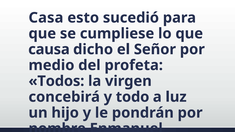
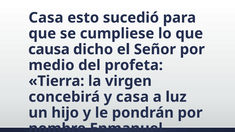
Todos: Todos -> Tierra (56, 81)
y todo: todo -> casa (132, 97)
